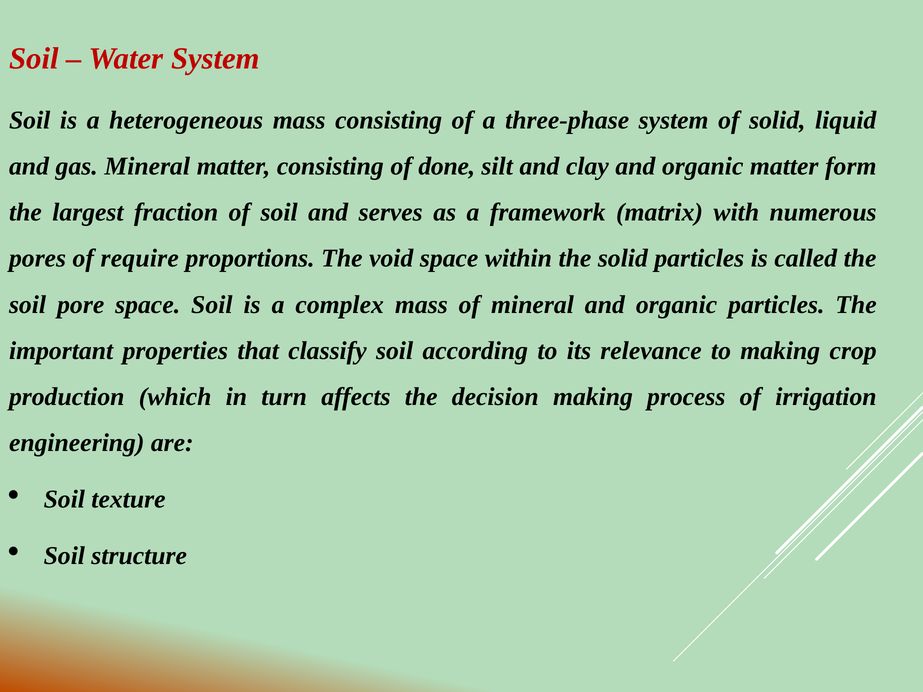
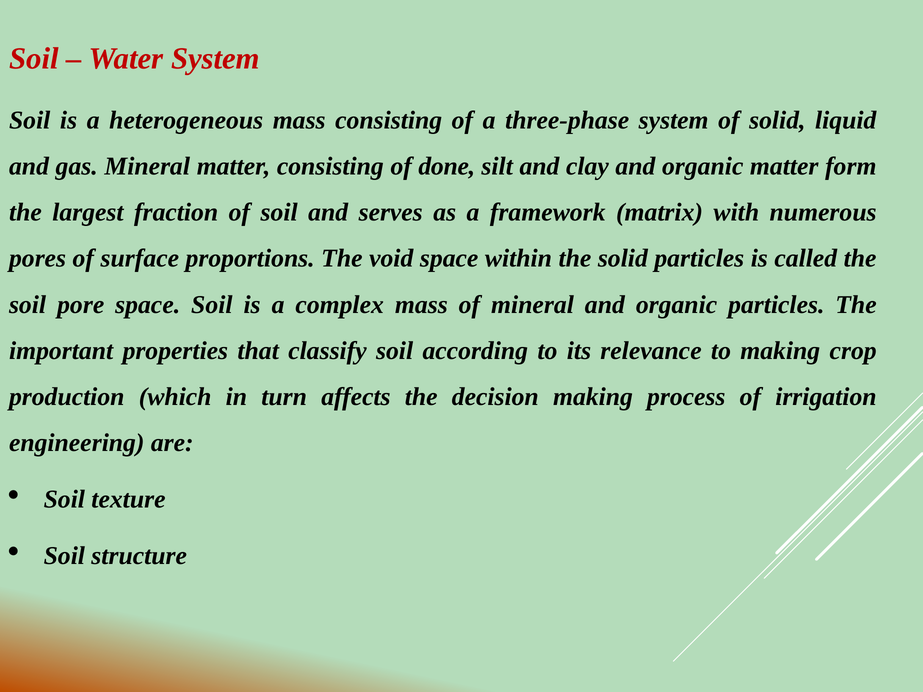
require: require -> surface (140, 259)
